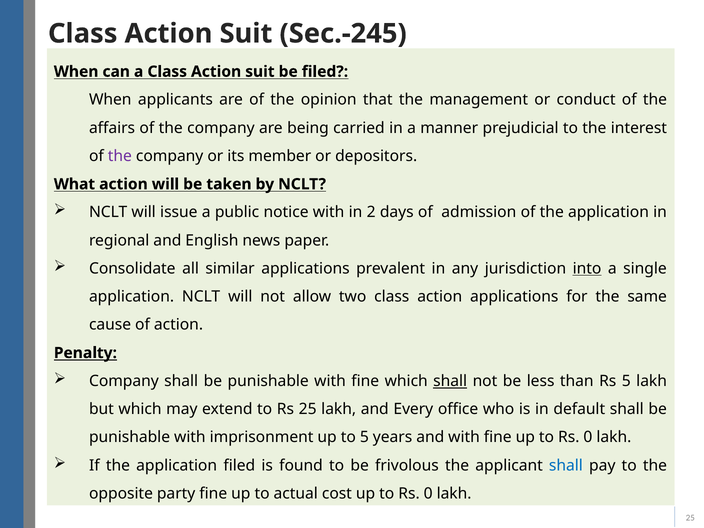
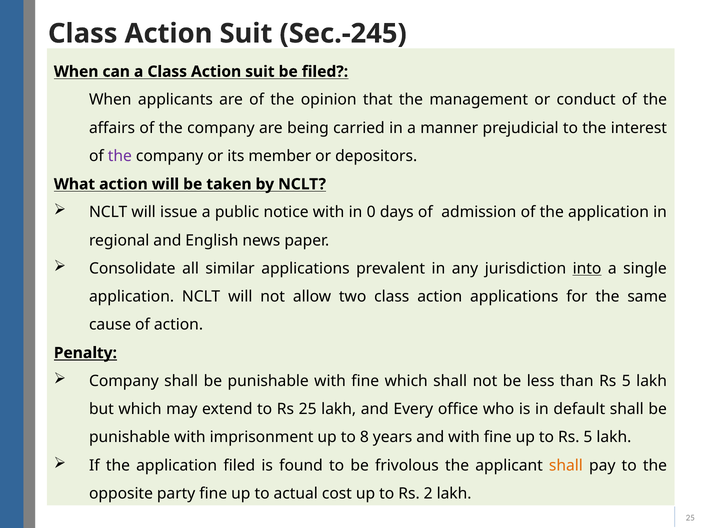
2: 2 -> 0 (371, 212)
shall underline: present -> none (450, 381)
to 5: 5 -> 8 (364, 437)
0: 0 -> 5 (588, 437)
shall colour: blue -> orange (566, 465)
0: 0 -> 2 (428, 494)
